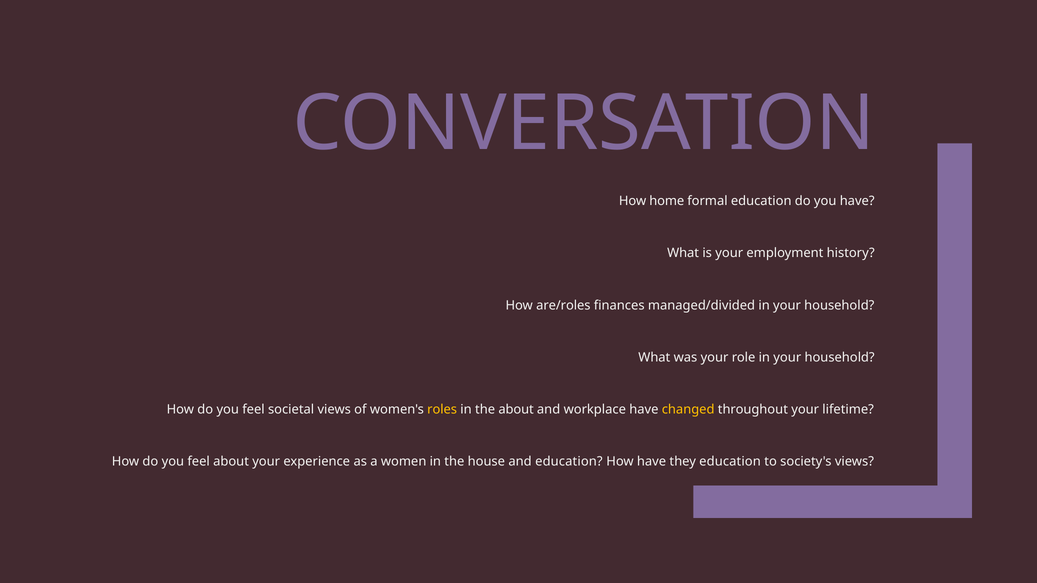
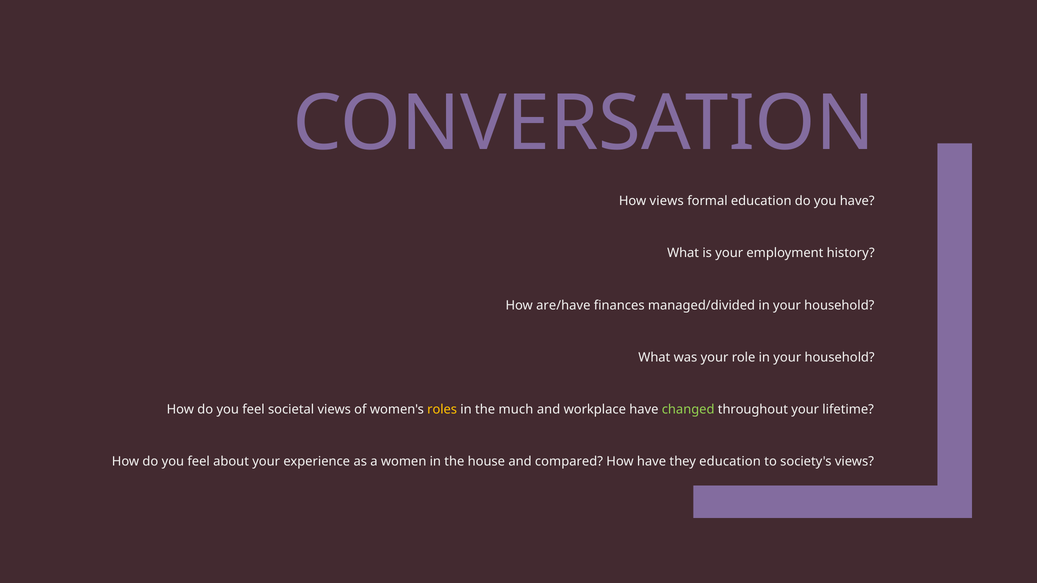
How home: home -> views (667, 201)
are/roles: are/roles -> are/have (563, 305)
the about: about -> much (516, 410)
changed colour: yellow -> light green (688, 410)
and education: education -> compared (569, 462)
